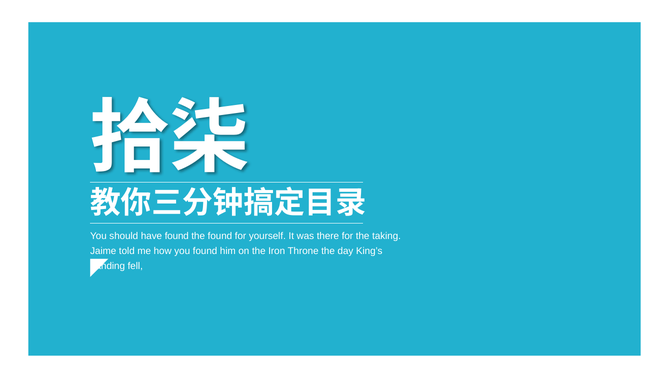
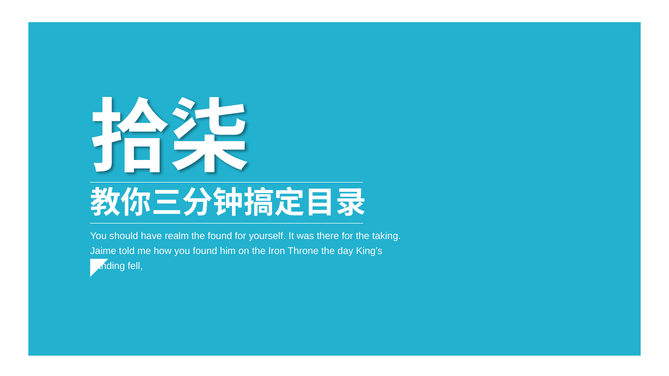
have found: found -> realm (177, 236)
